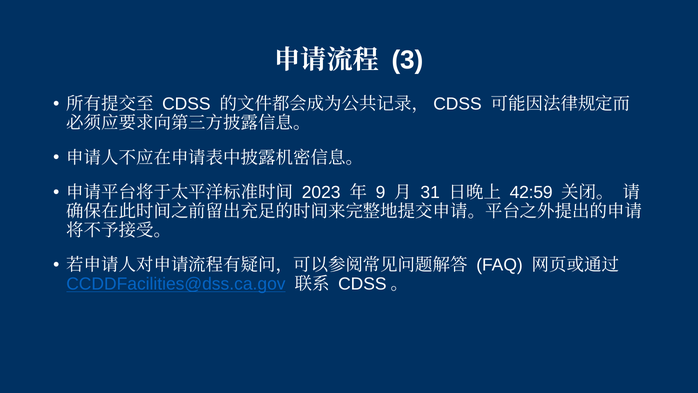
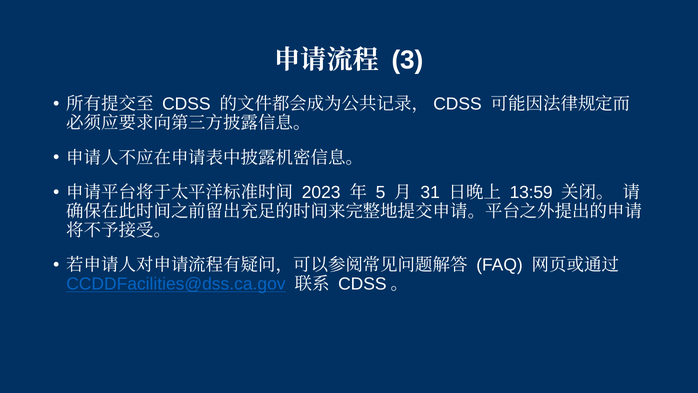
9: 9 -> 5 (381, 192)
42:59: 42:59 -> 13:59 (531, 192)
